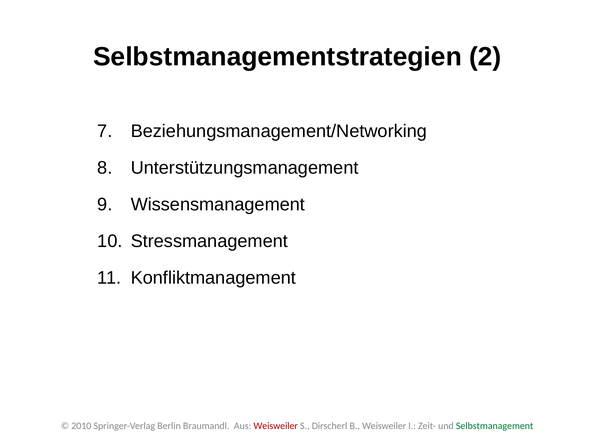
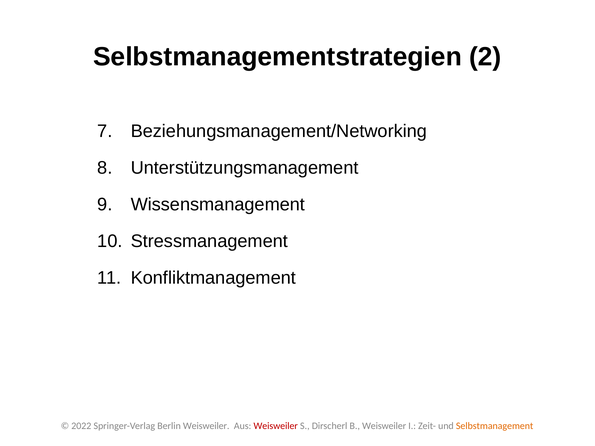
2010: 2010 -> 2022 (81, 426)
Berlin Braumandl: Braumandl -> Weisweiler (206, 426)
Selbstmanagement colour: green -> orange (495, 426)
